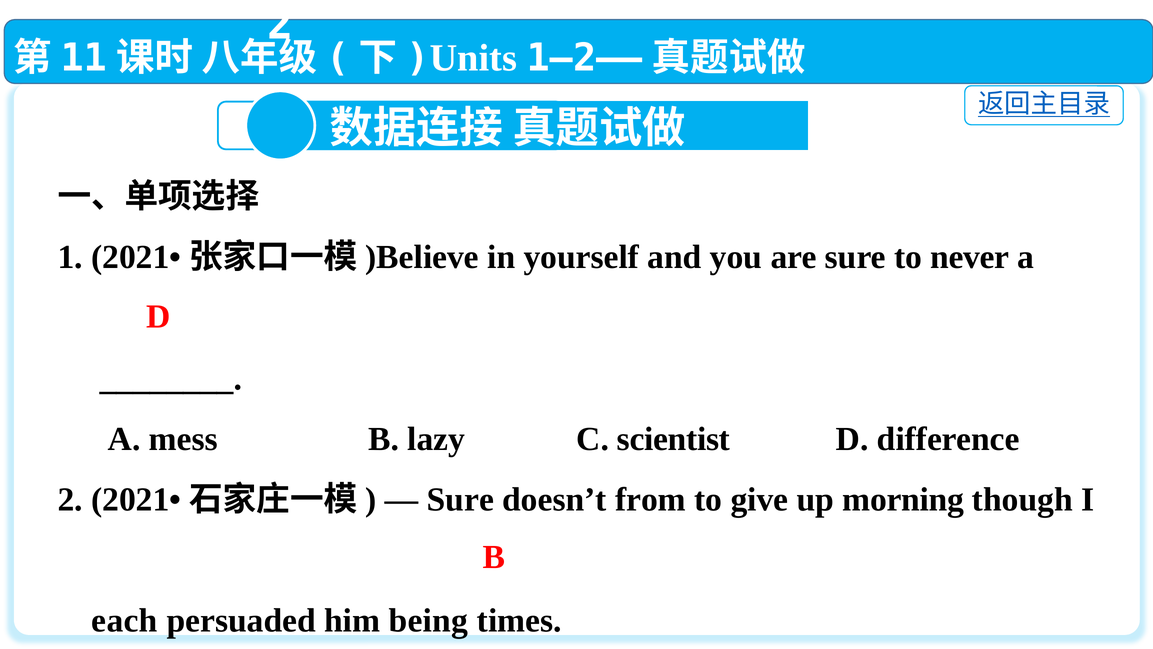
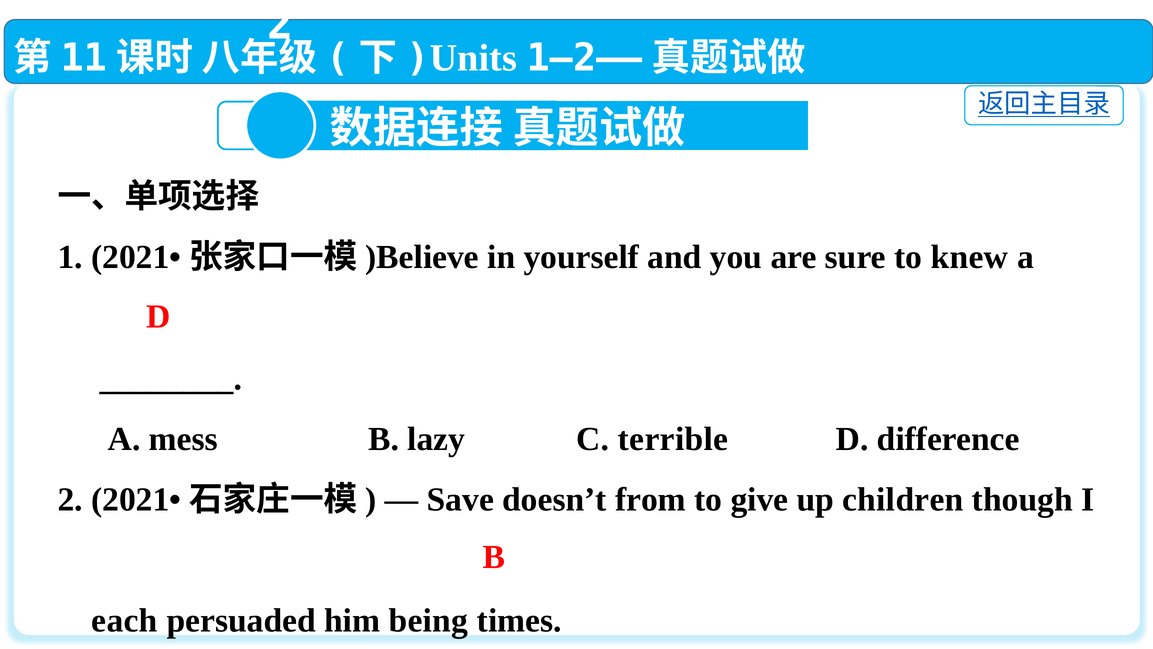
never: never -> knew (969, 257)
scientist: scientist -> terrible (673, 439)
Sure: Sure -> Save (460, 499)
morning: morning -> children (903, 499)
